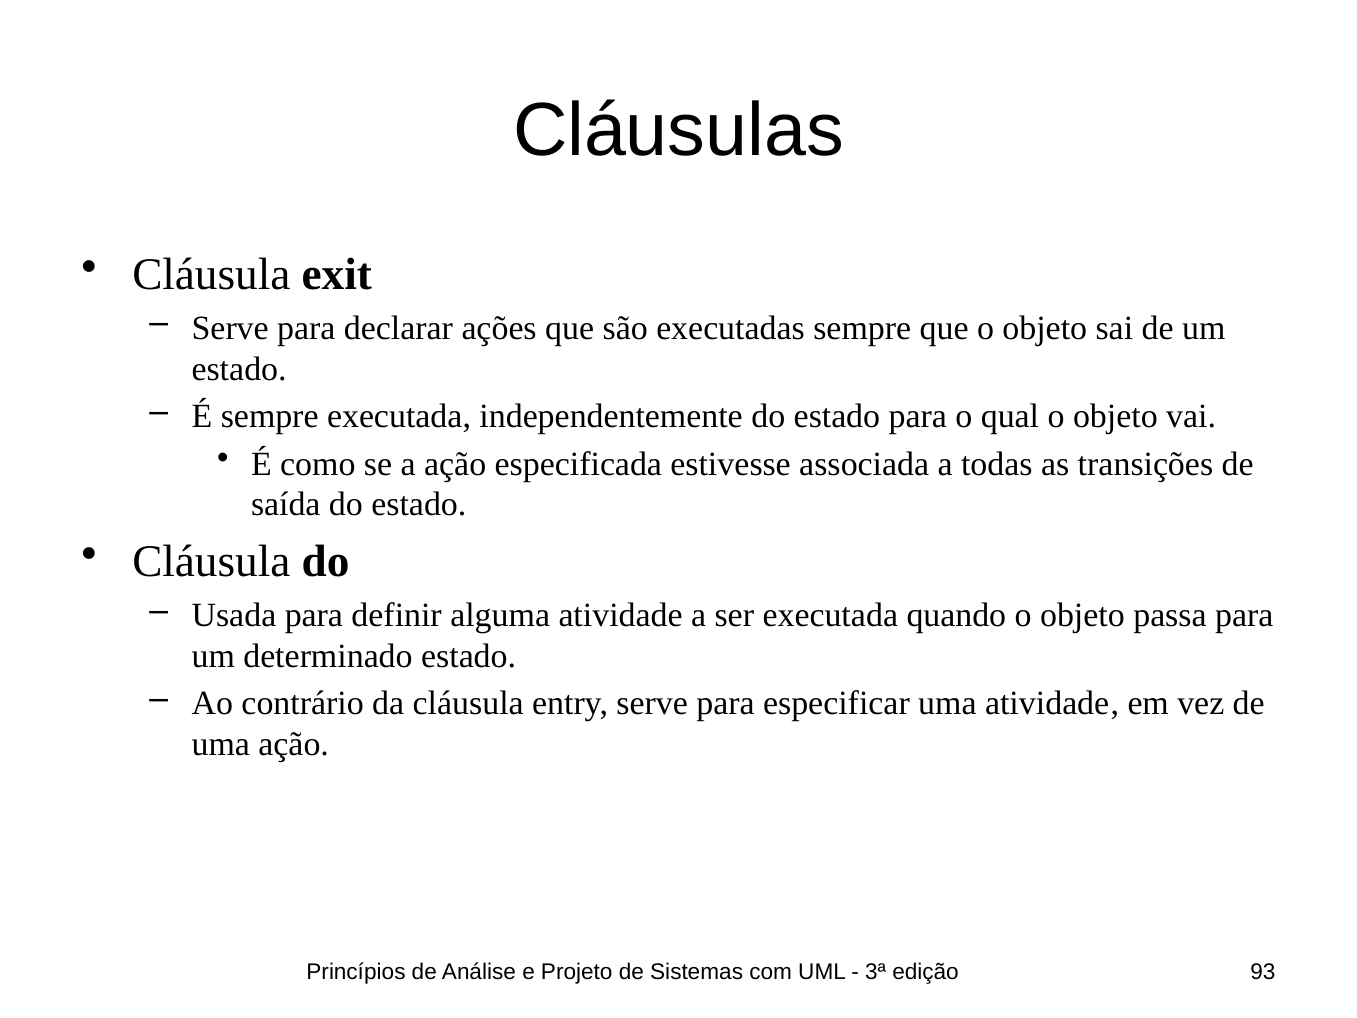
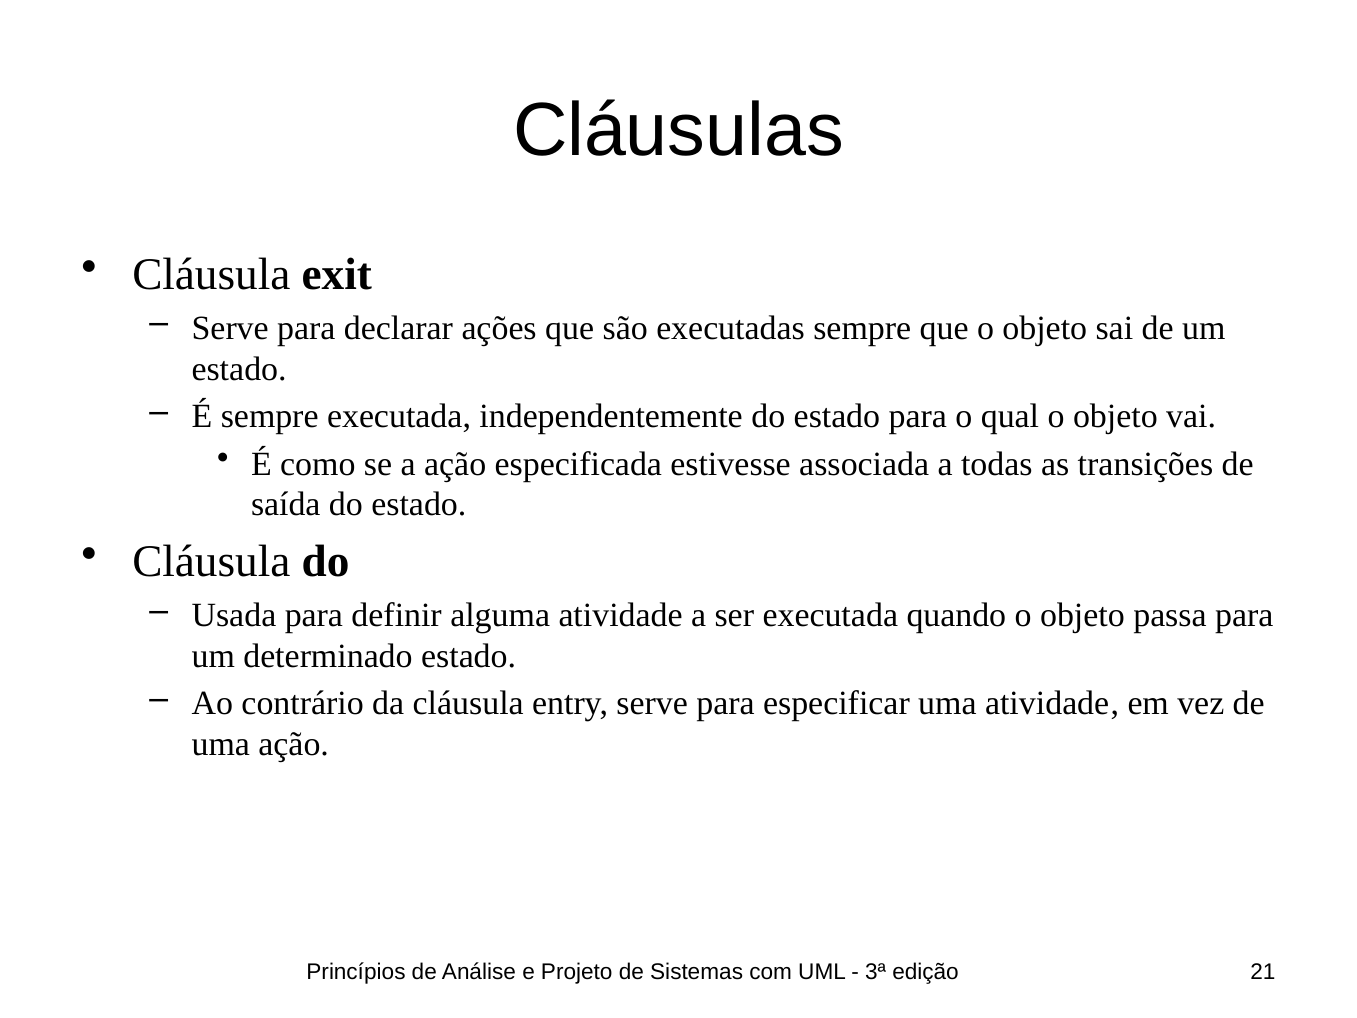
93: 93 -> 21 (1263, 972)
